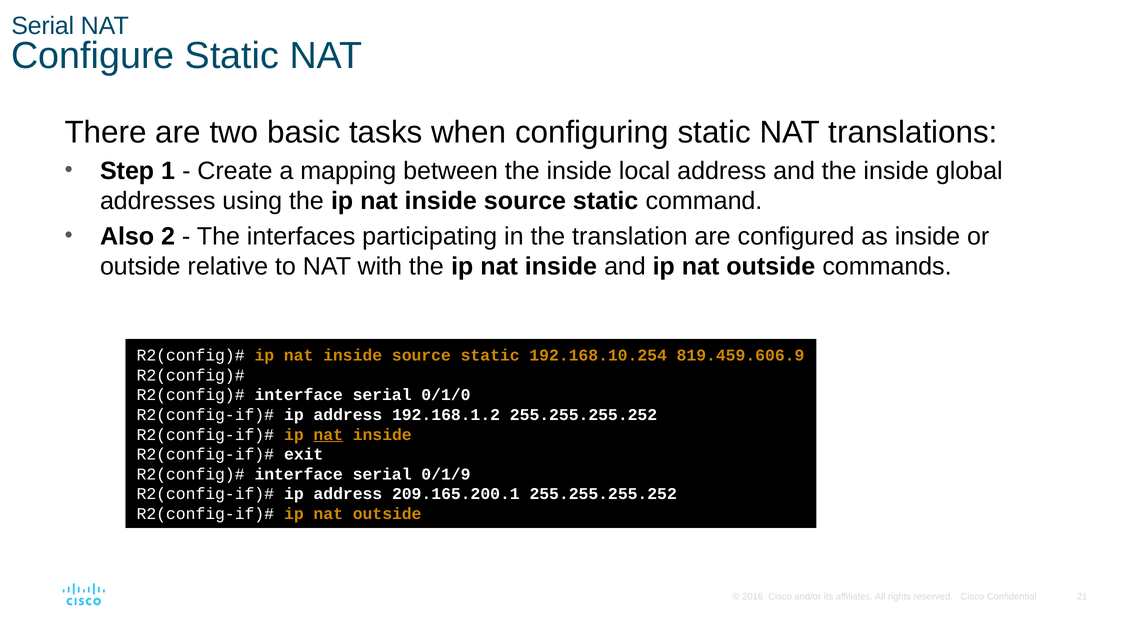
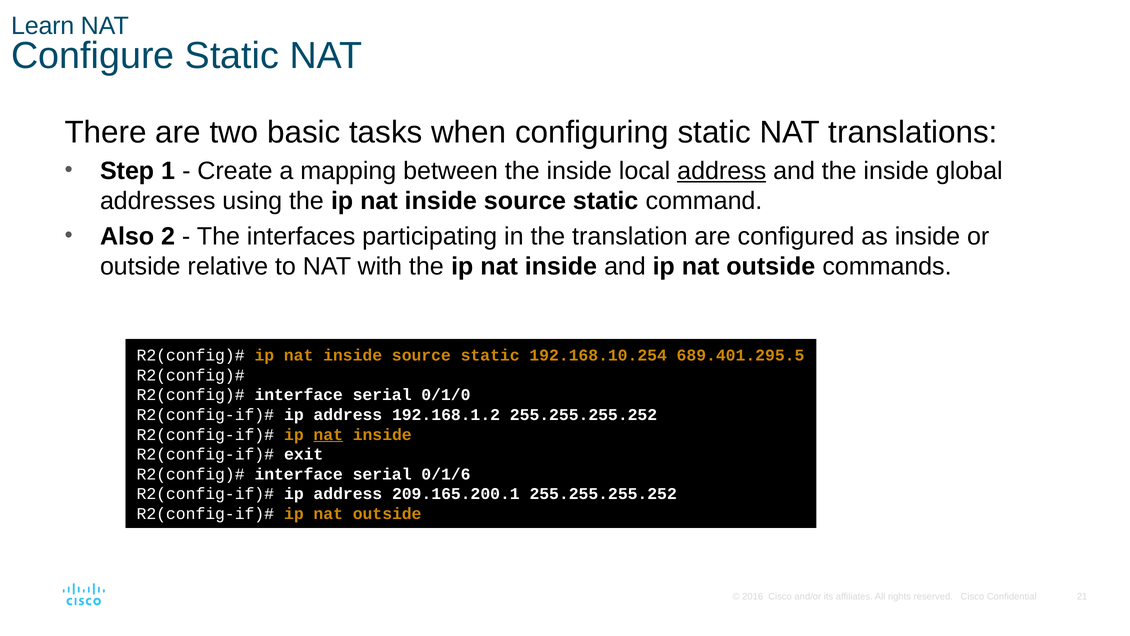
Serial: Serial -> Learn (43, 26)
address underline: none -> present (722, 171)
819.459.606.9: 819.459.606.9 -> 689.401.295.5 (741, 355)
0/1/9: 0/1/9 -> 0/1/6 (446, 474)
